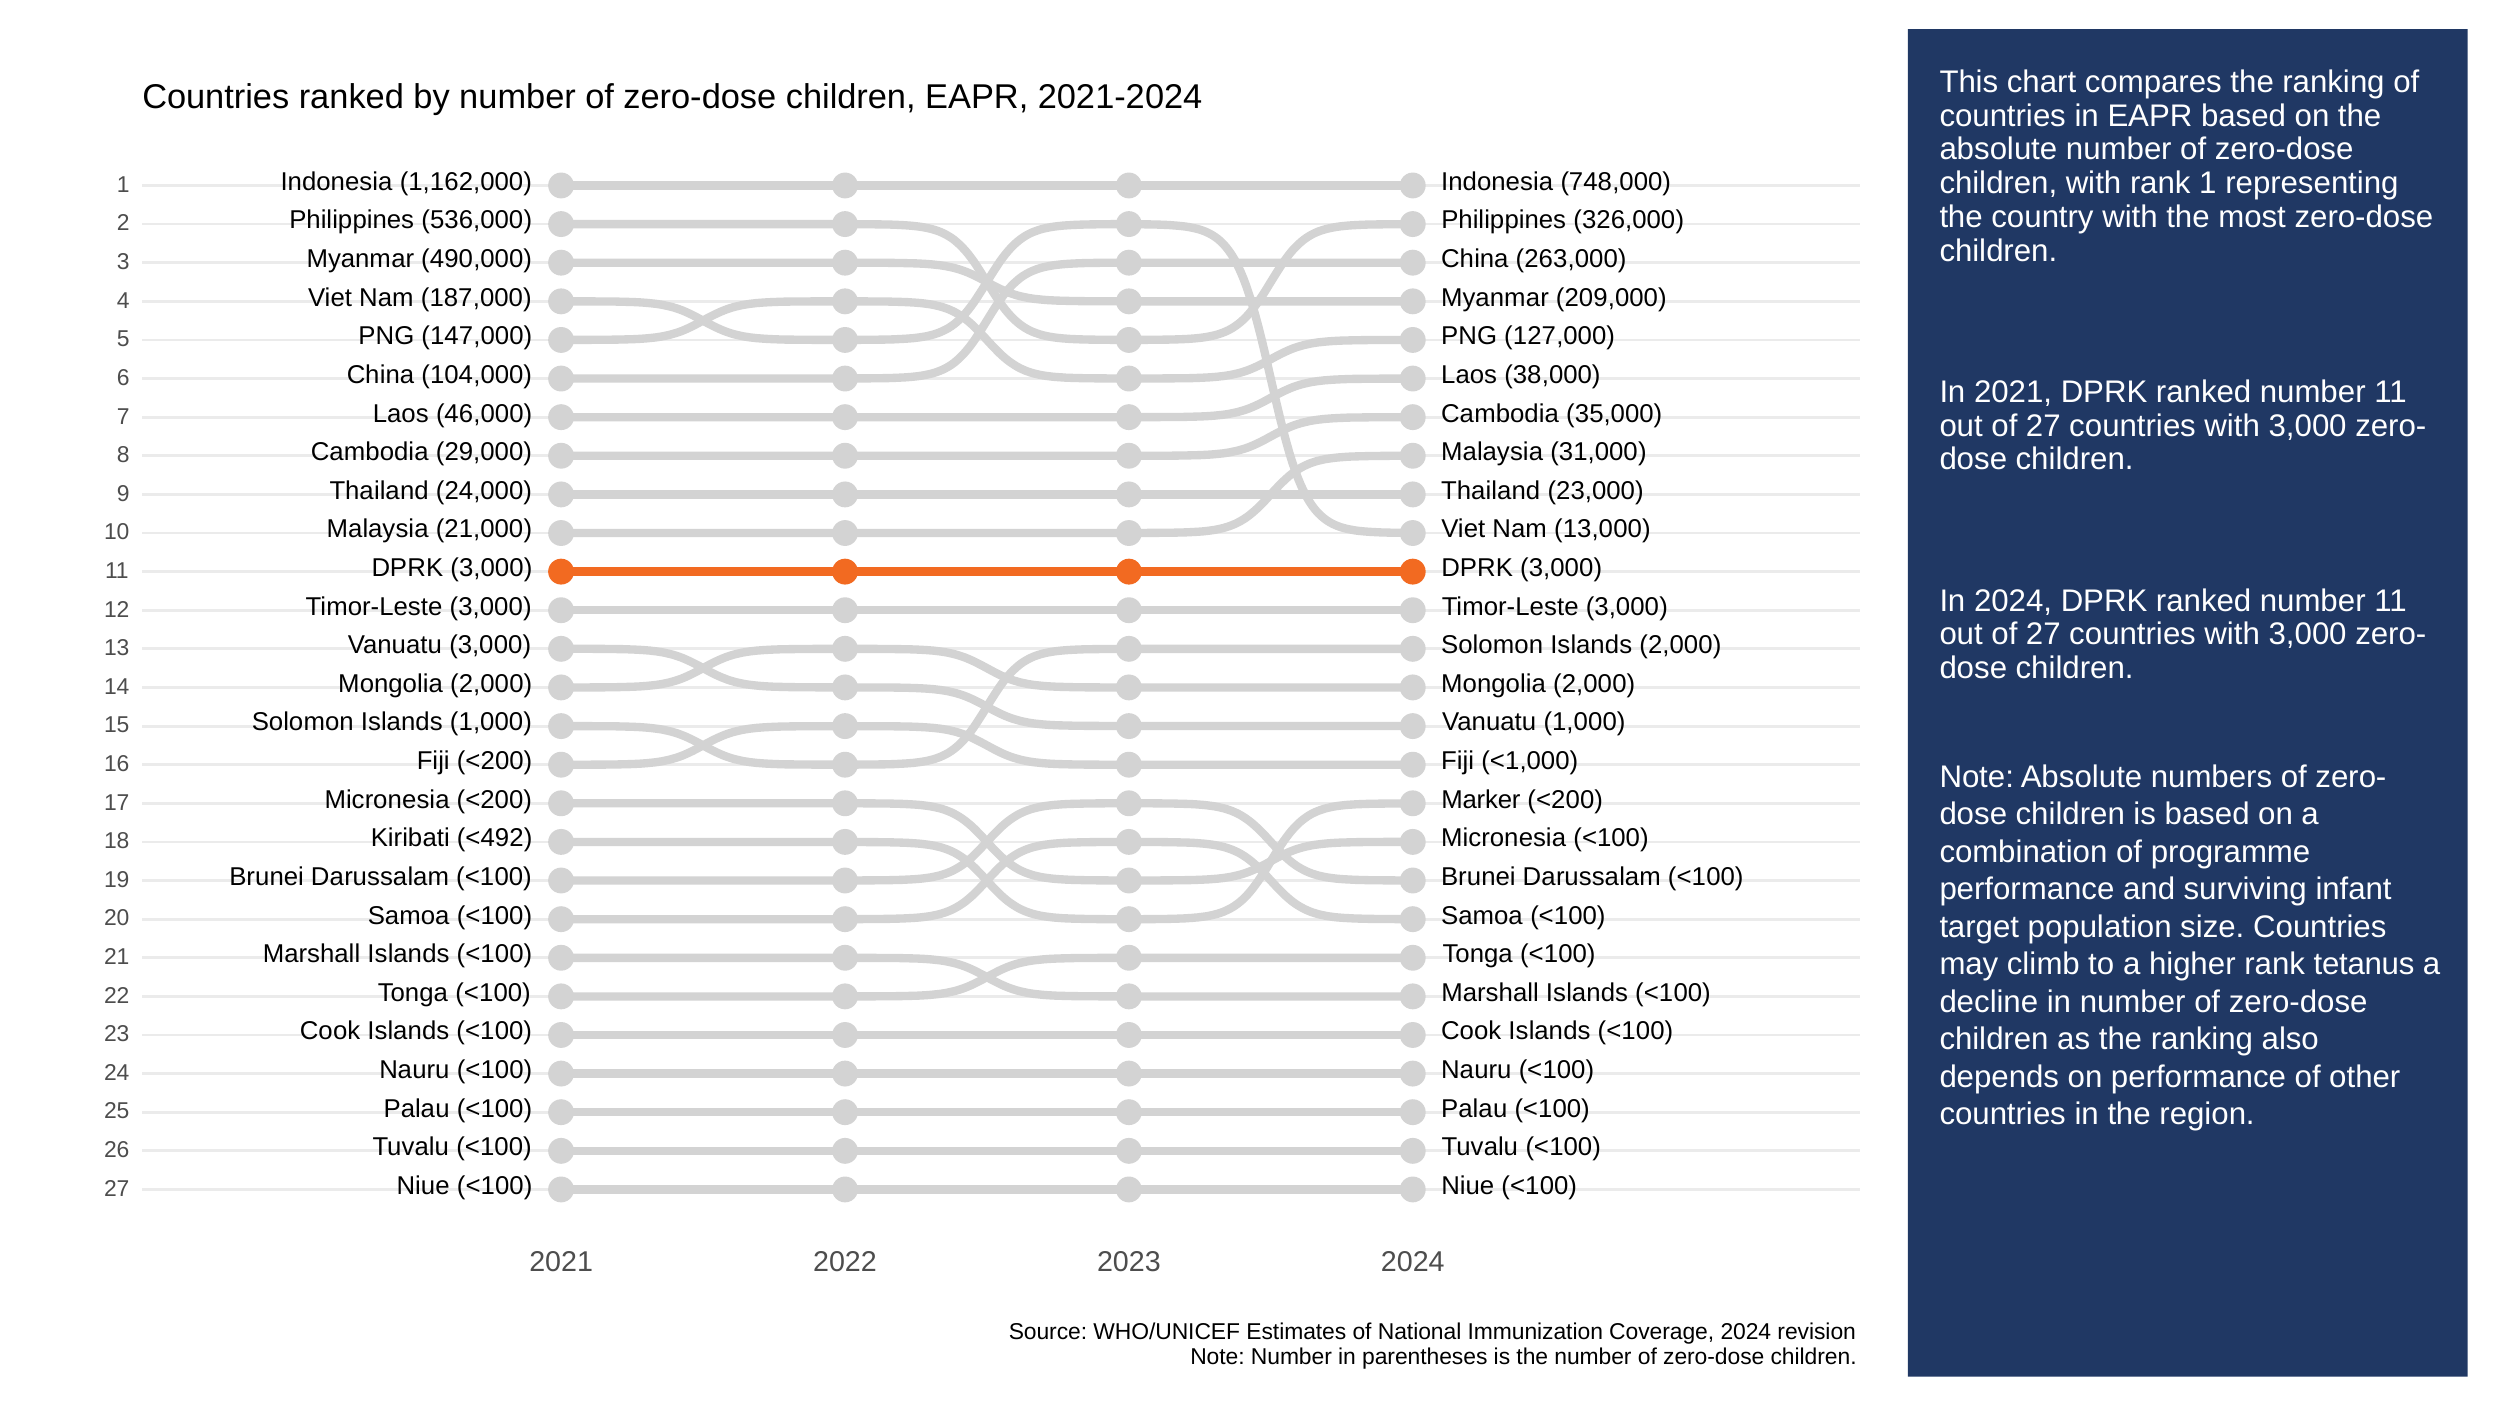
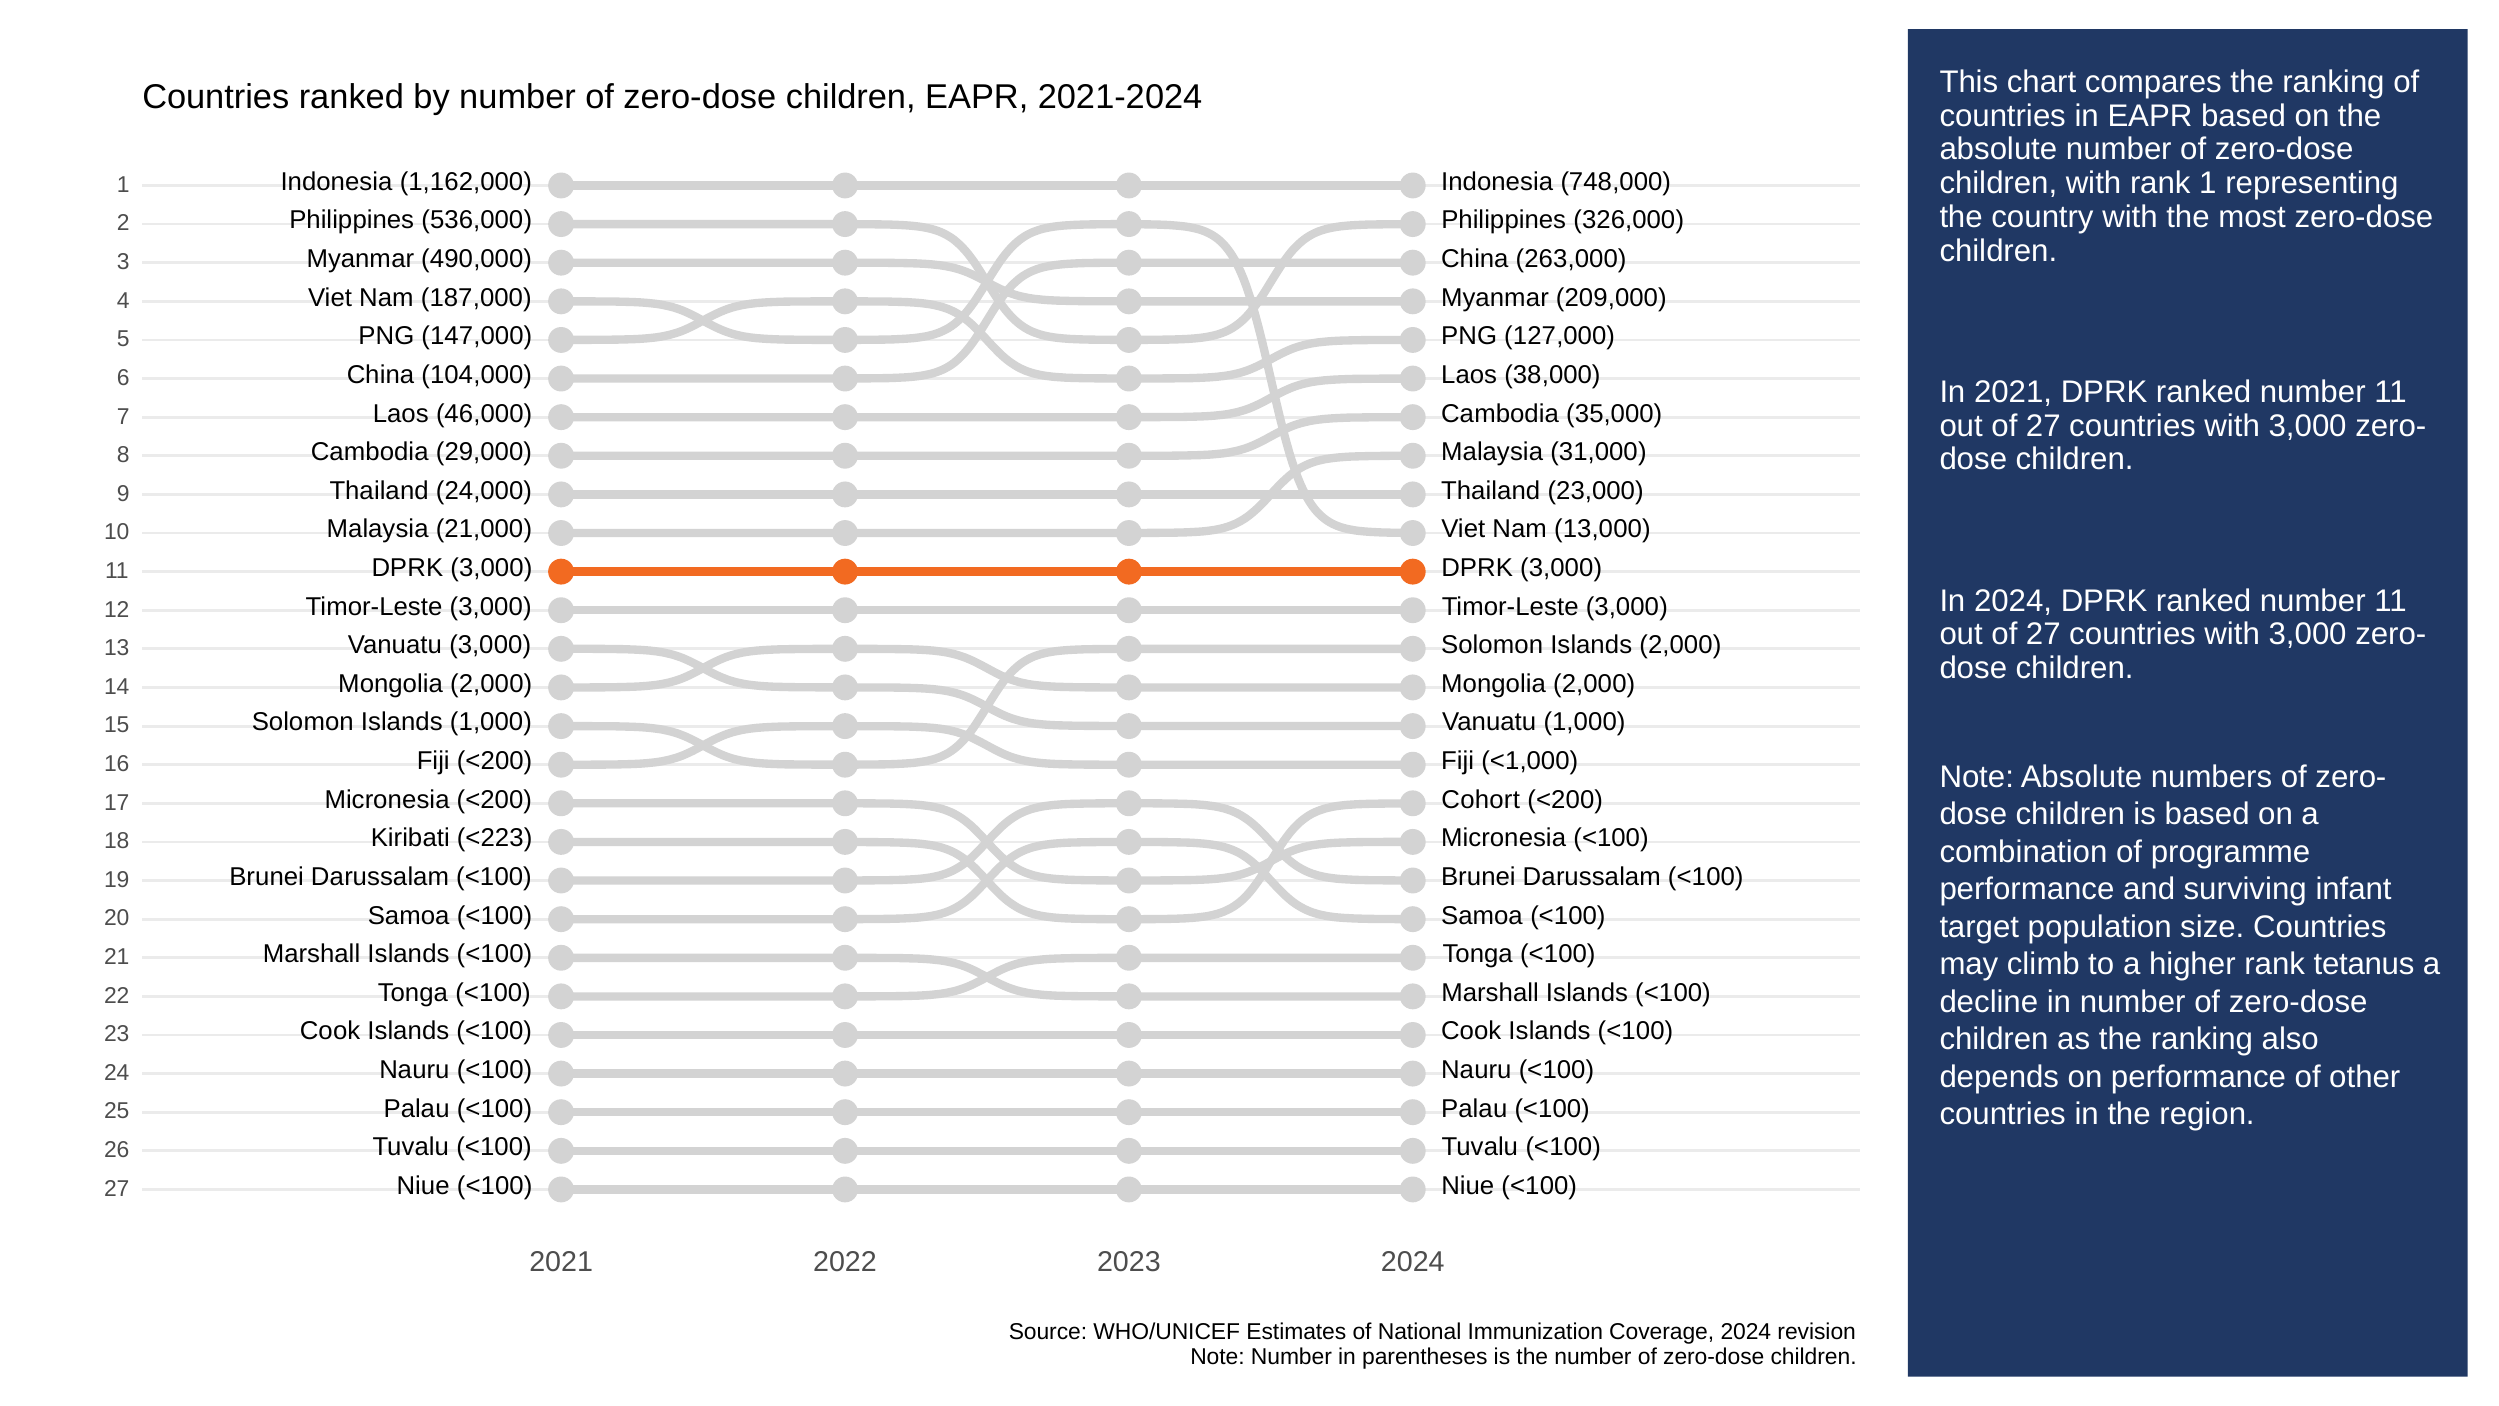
Marker: Marker -> Cohort (1481, 799)
<492: <492 -> <223 (495, 838)
